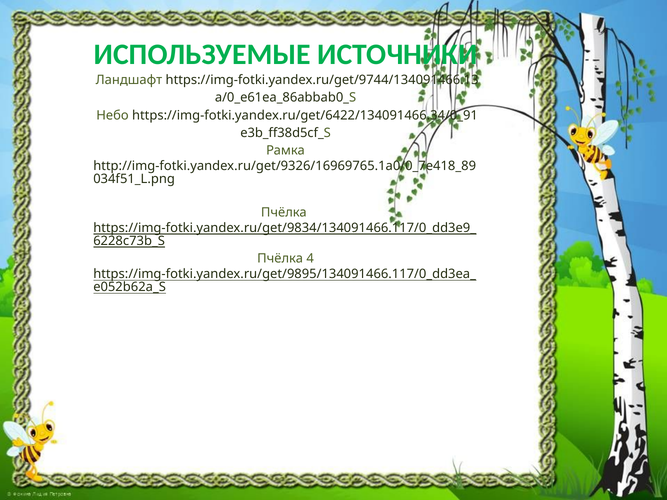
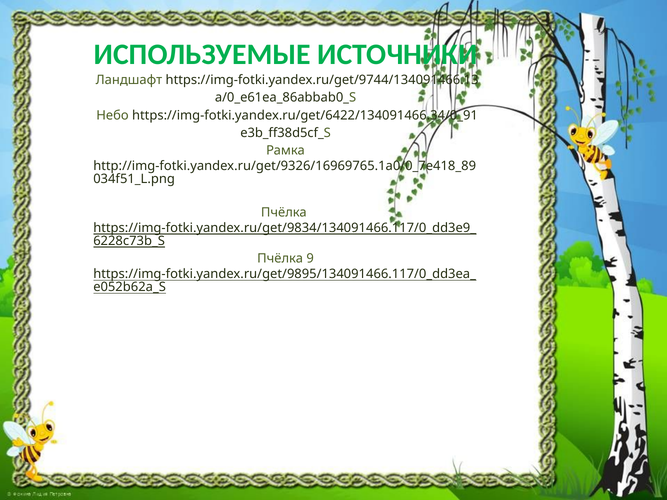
4: 4 -> 9 (310, 259)
